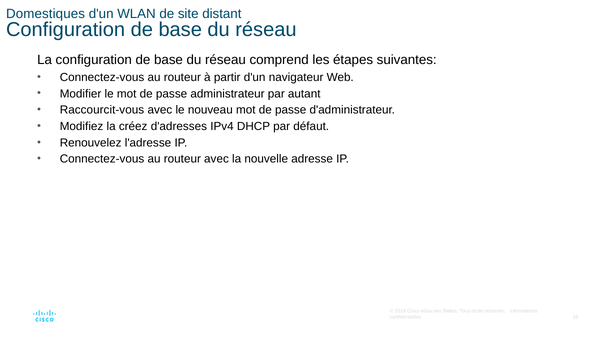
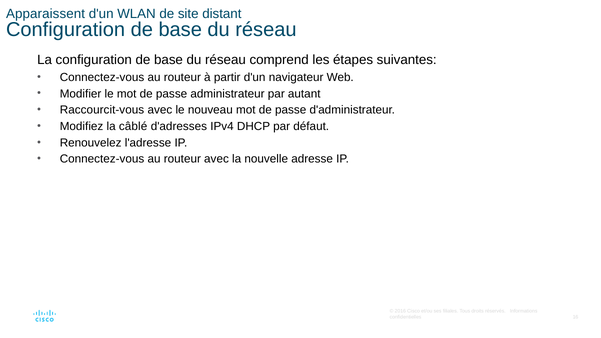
Domestiques: Domestiques -> Apparaissent (46, 14)
créez: créez -> câblé (133, 126)
